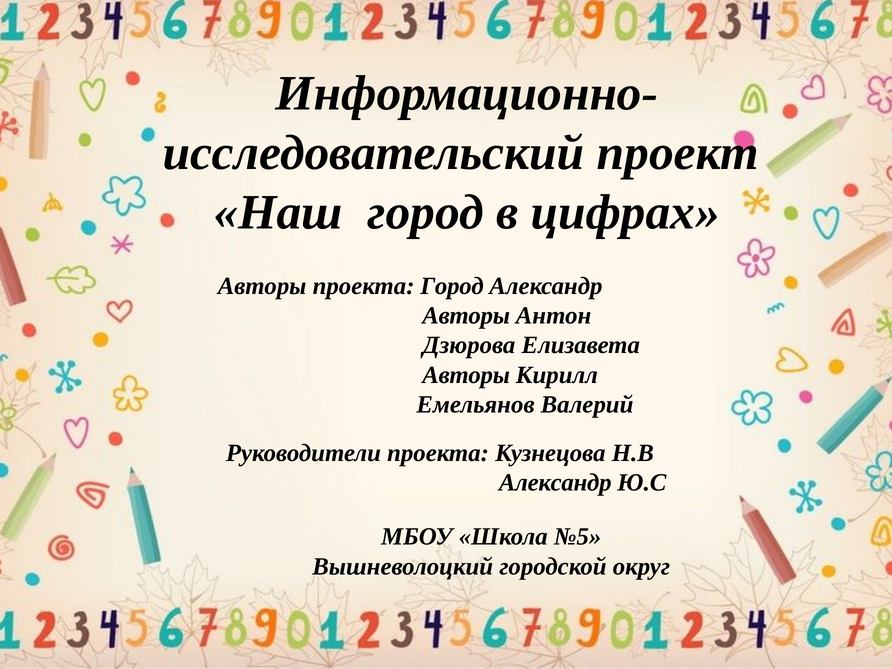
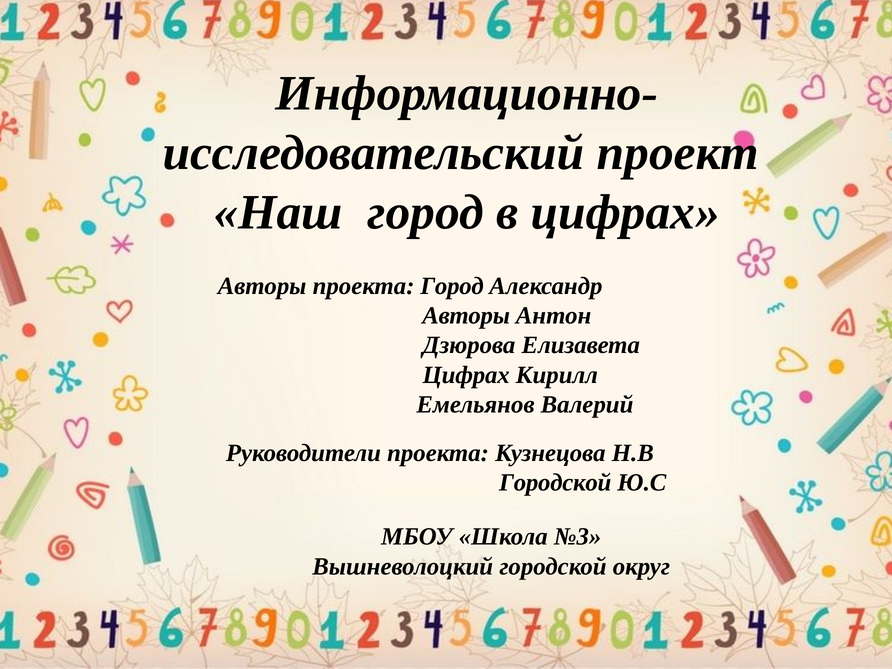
Авторы: Авторы -> Цифрах (466, 375)
Александр: Александр -> Городской (555, 483)
№5: №5 -> №3 (578, 537)
